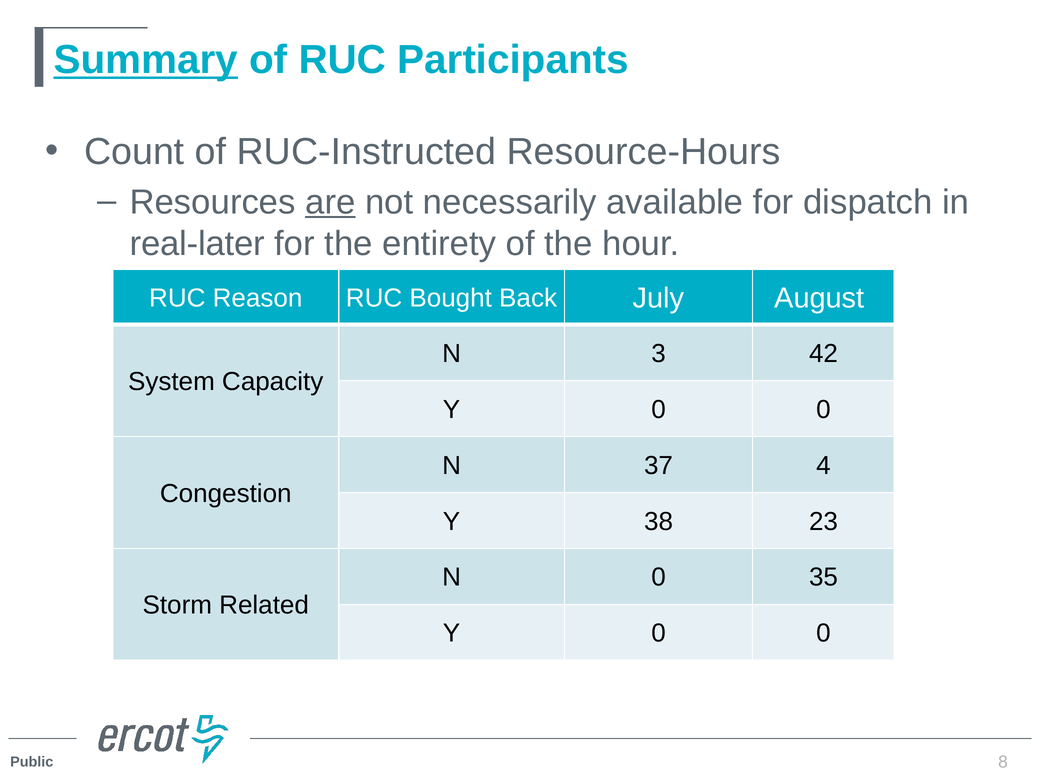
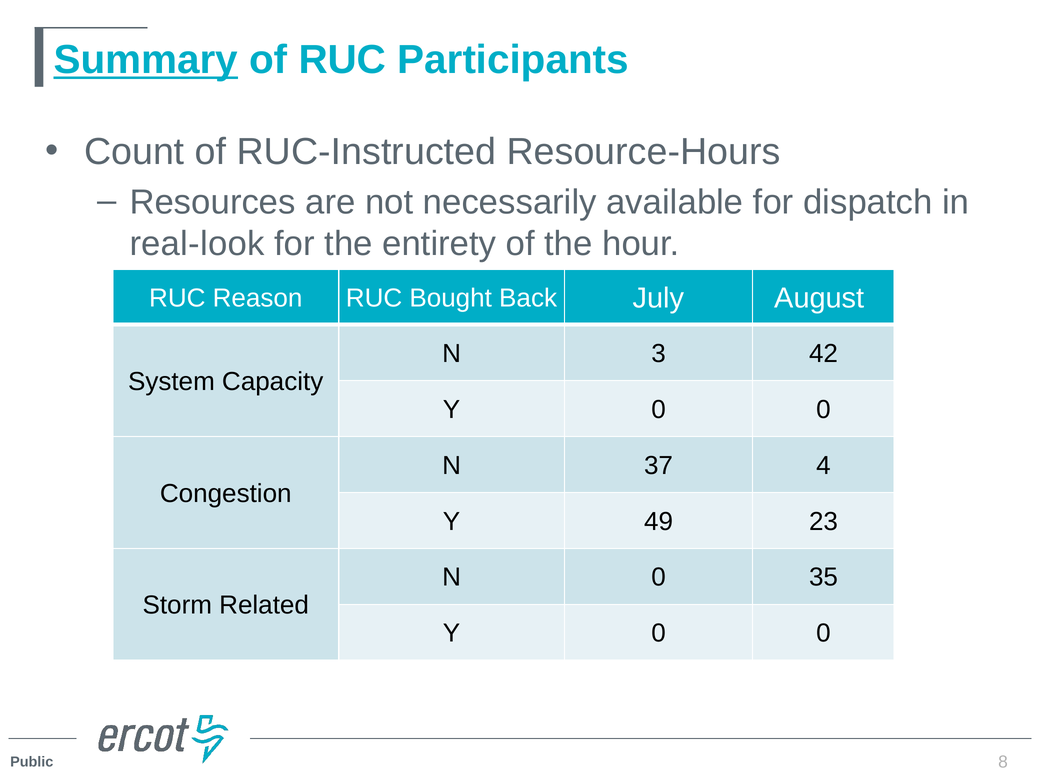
are underline: present -> none (330, 202)
real-later: real-later -> real-look (197, 244)
38: 38 -> 49 (659, 521)
